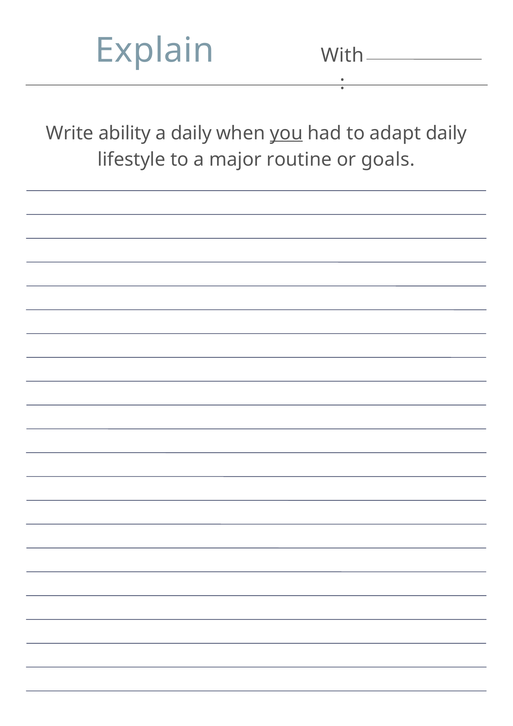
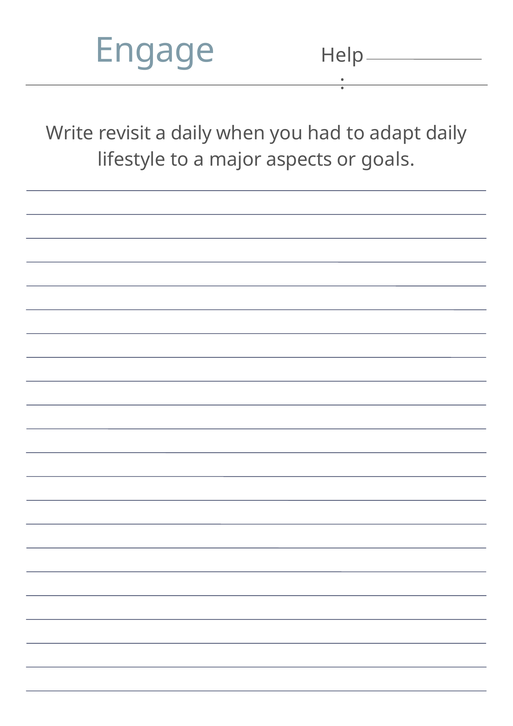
Explain: Explain -> Engage (155, 50)
With: With -> Help (342, 55)
ability: ability -> revisit (125, 133)
you underline: present -> none (286, 133)
routine: routine -> aspects (299, 160)
